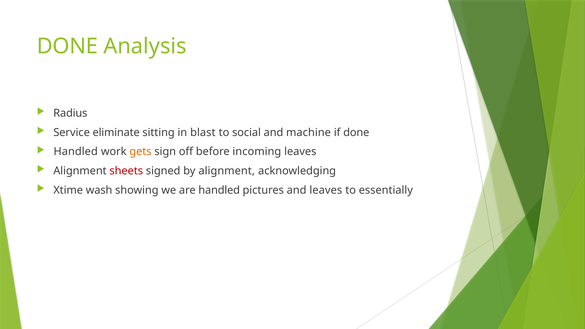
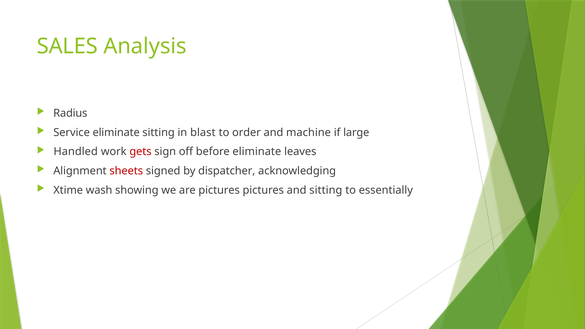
DONE: DONE -> SALES (67, 46)
social: social -> order (246, 132)
if done: done -> large (356, 132)
gets colour: orange -> red (140, 152)
before incoming: incoming -> eliminate (257, 152)
by alignment: alignment -> dispatcher (227, 171)
are handled: handled -> pictures (219, 190)
and leaves: leaves -> sitting (326, 190)
